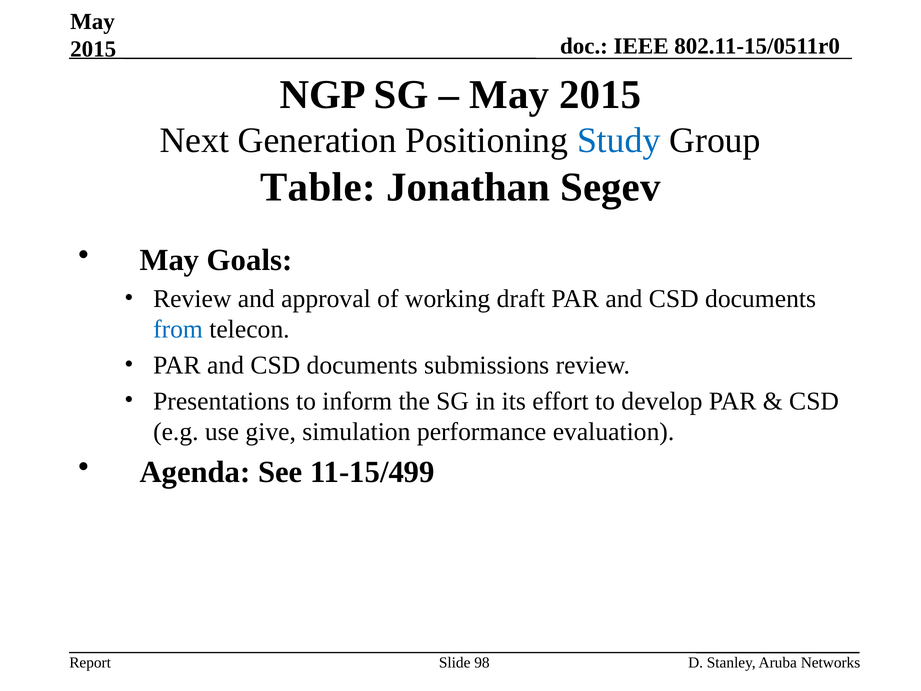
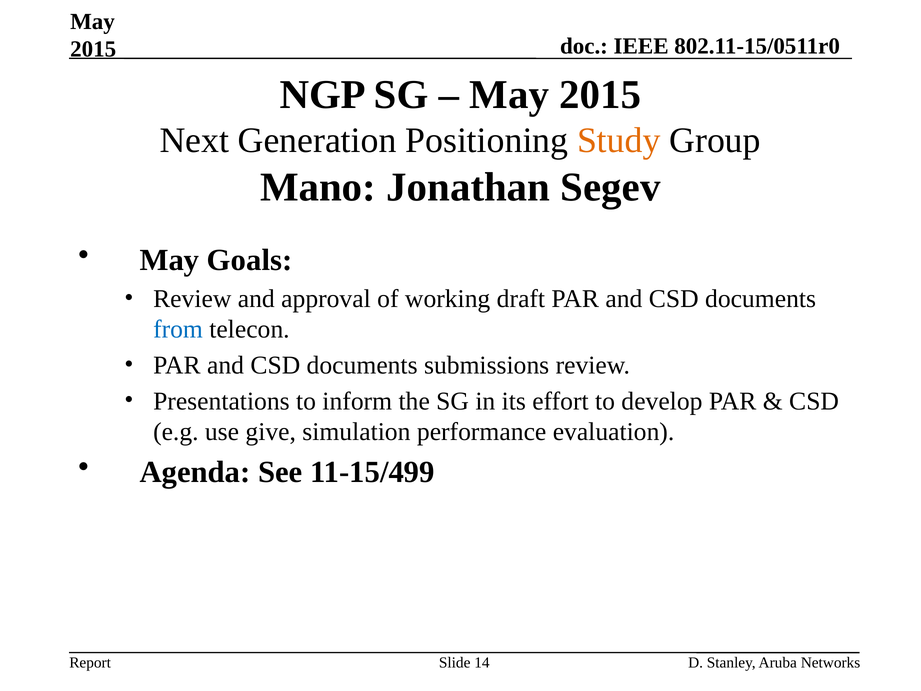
Study colour: blue -> orange (619, 141)
Table: Table -> Mano (318, 187)
98: 98 -> 14 (482, 662)
